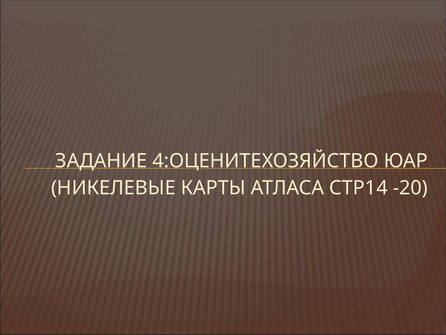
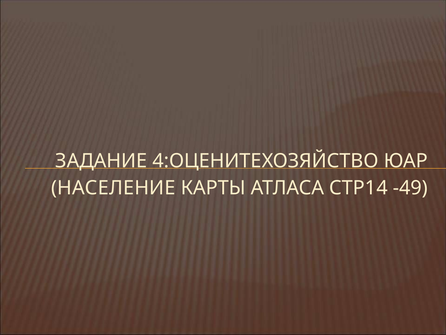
НИКЕЛЕВЫЕ: НИКЕЛЕВЫЕ -> НАСЕЛЕНИЕ (113, 188)
-20: -20 -> -49 (410, 188)
